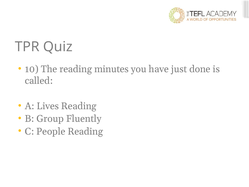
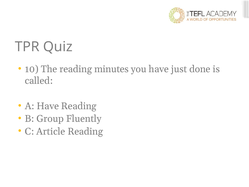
A Lives: Lives -> Have (48, 106)
People: People -> Article (51, 131)
